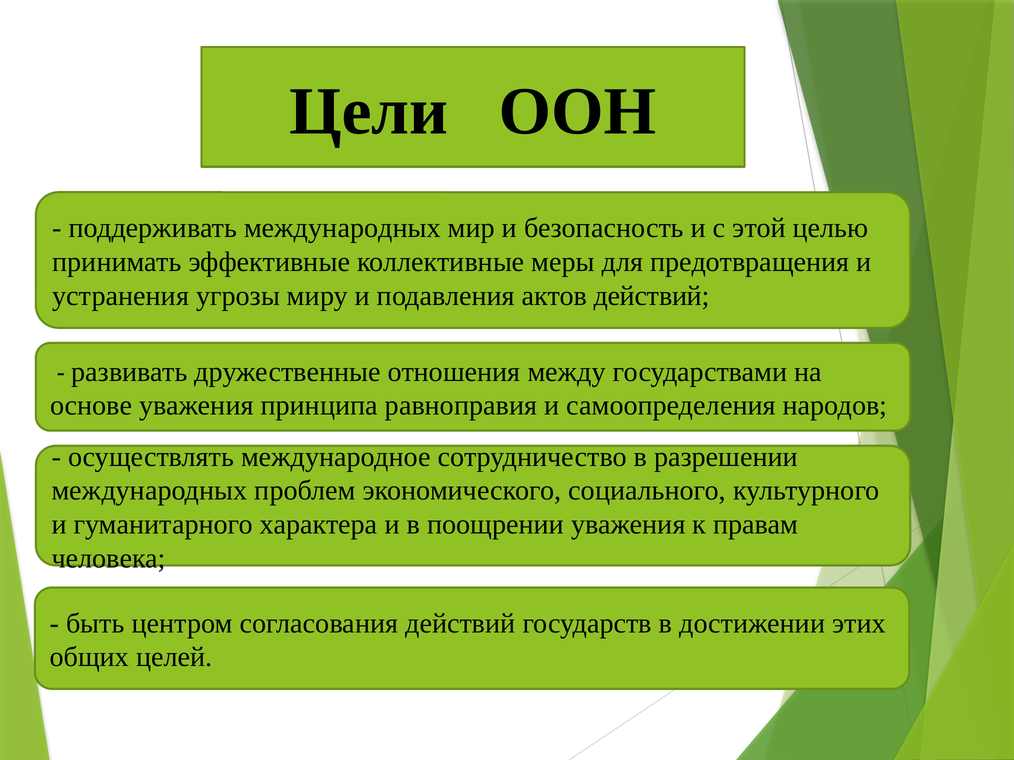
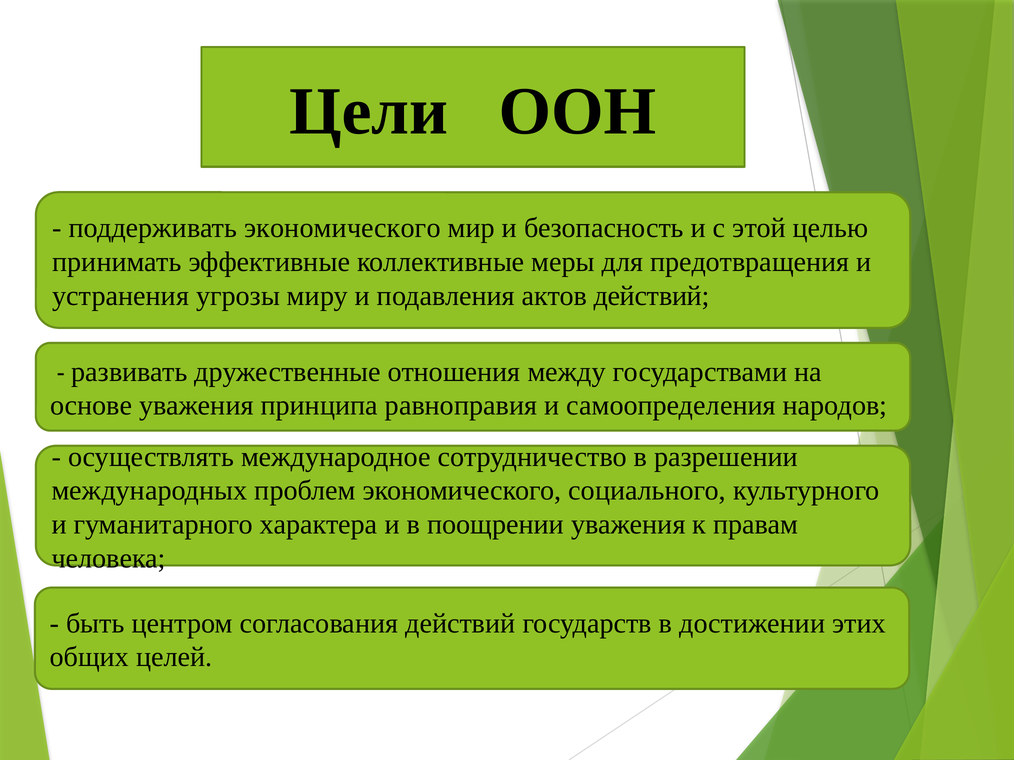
поддерживать международных: международных -> экономического (342, 228)
